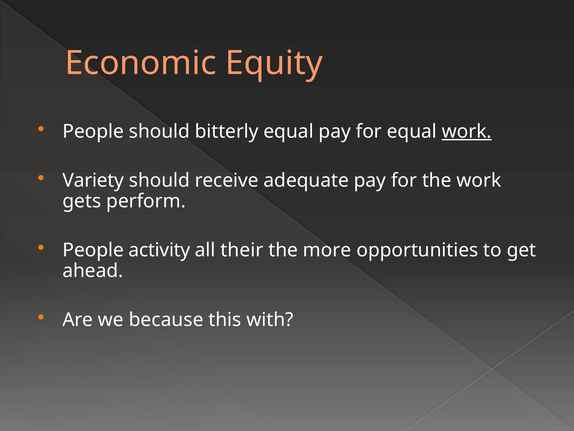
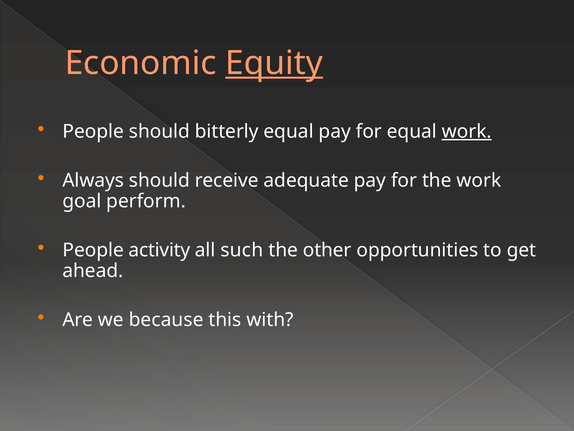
Equity underline: none -> present (274, 63)
Variety: Variety -> Always (93, 180)
gets: gets -> goal (82, 201)
their: their -> such (242, 250)
more: more -> other (327, 250)
